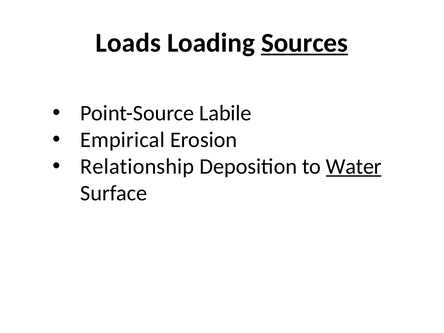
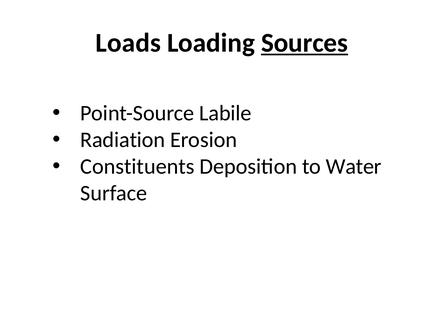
Empirical: Empirical -> Radiation (123, 140)
Relationship: Relationship -> Constituents (137, 167)
Water underline: present -> none (354, 167)
